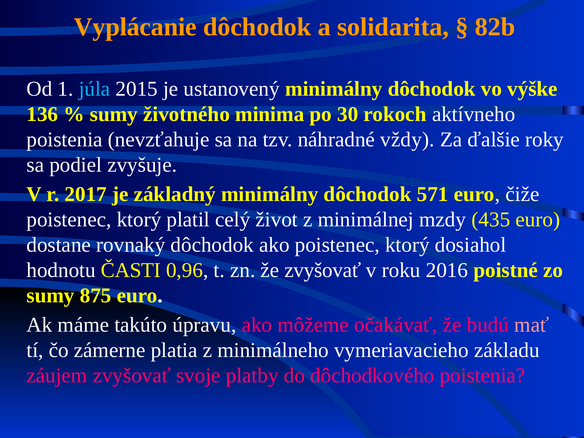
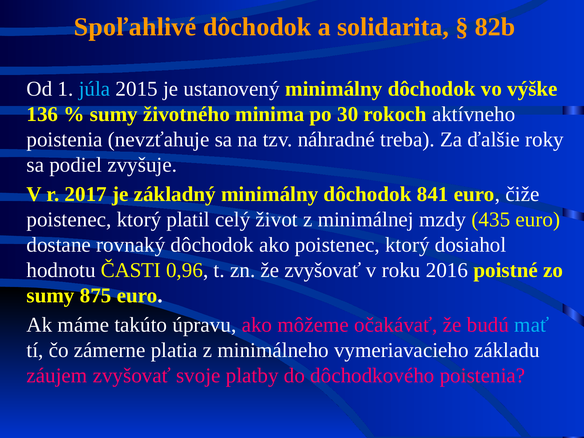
Vyplácanie: Vyplácanie -> Spoľahlivé (135, 27)
vždy: vždy -> treba (408, 140)
571: 571 -> 841 (433, 194)
mať colour: pink -> light blue (532, 325)
